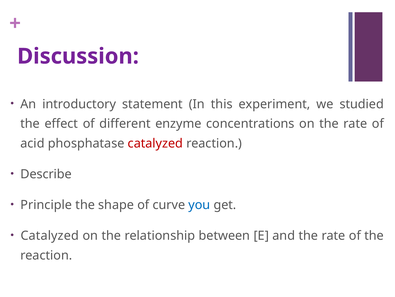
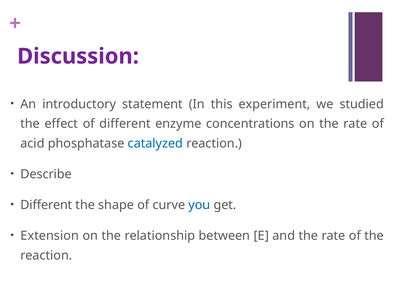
catalyzed colour: red -> blue (155, 143)
Principle: Principle -> Different (46, 204)
Catalyzed: Catalyzed -> Extension (50, 235)
